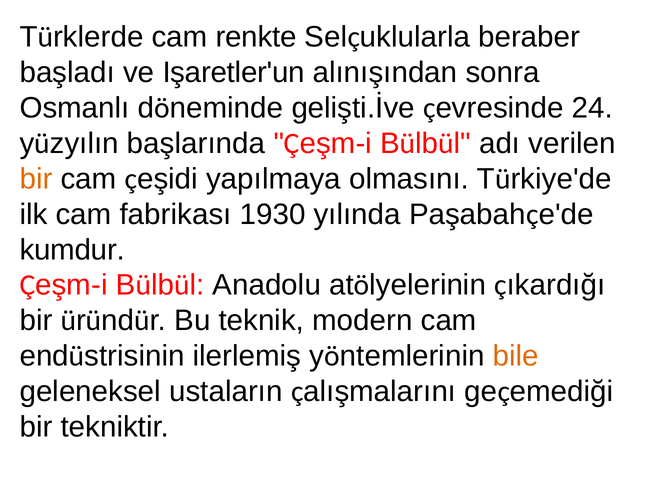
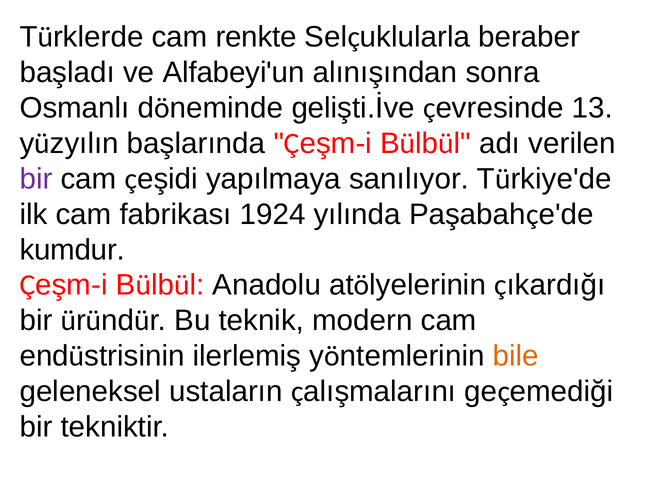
Işaretler'un: Işaretler'un -> Alfabeyi'un (234, 72)
24: 24 -> 13 (592, 108)
bir colour: orange -> purple (36, 179)
olmasını: olmasını -> sanılıyor (409, 179)
1930: 1930 -> 1924 (273, 214)
